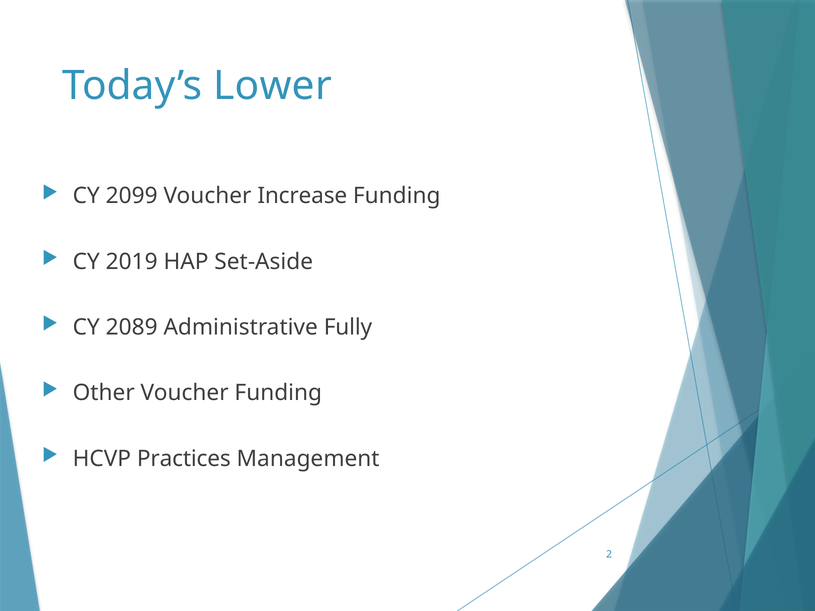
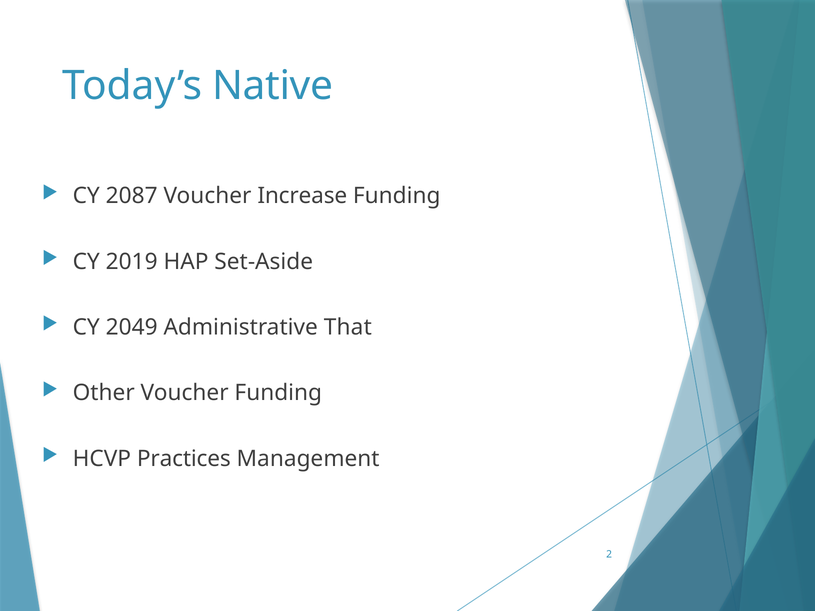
Lower: Lower -> Native (273, 86)
2099: 2099 -> 2087 (132, 196)
2089: 2089 -> 2049 (132, 327)
Fully: Fully -> That (348, 327)
